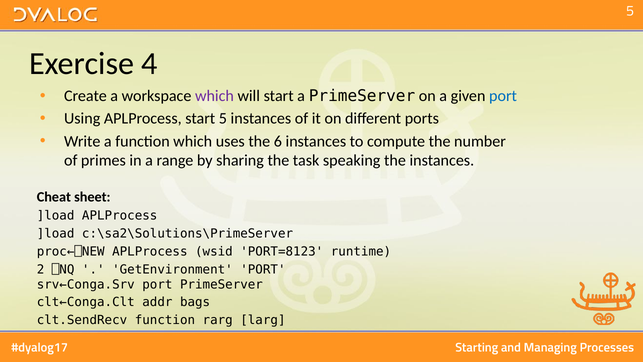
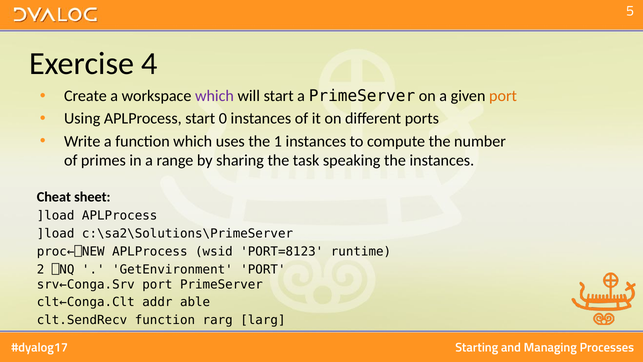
port colour: blue -> orange (503, 96)
start 5: 5 -> 0 (223, 119)
6: 6 -> 1 (278, 141)
bags: bags -> able (195, 302)
